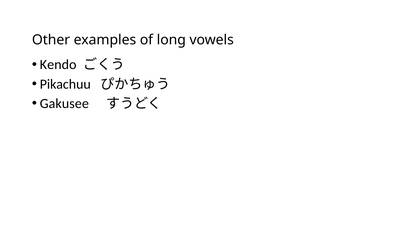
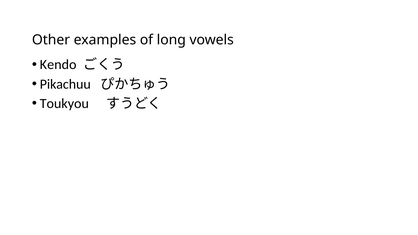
Gakusee: Gakusee -> Toukyou (64, 104)
